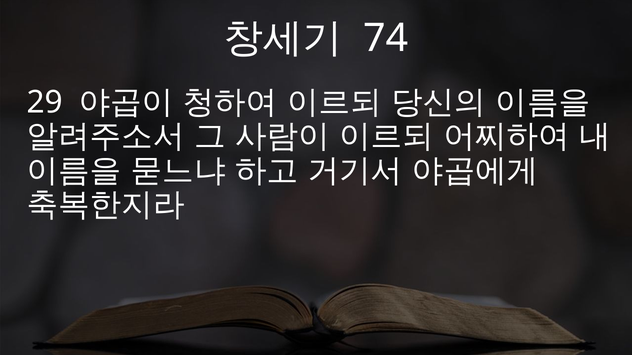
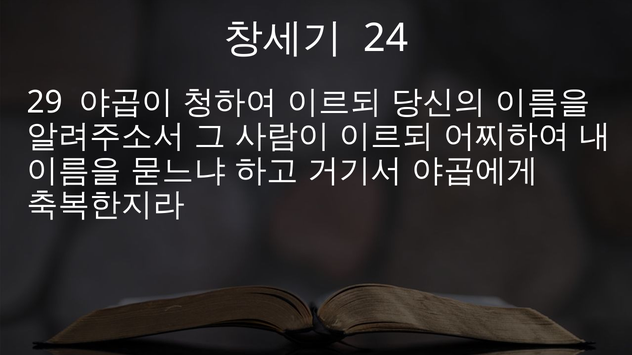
74: 74 -> 24 (386, 38)
